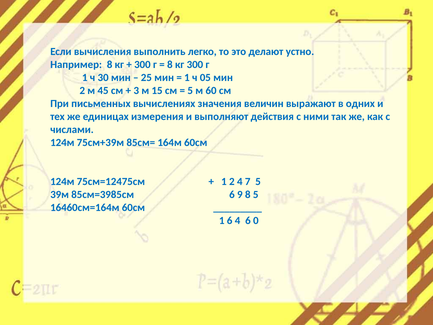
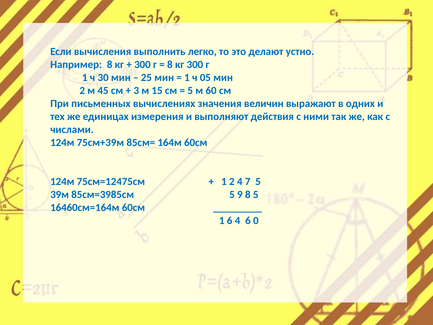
85см=3985см 6: 6 -> 5 (232, 194)
